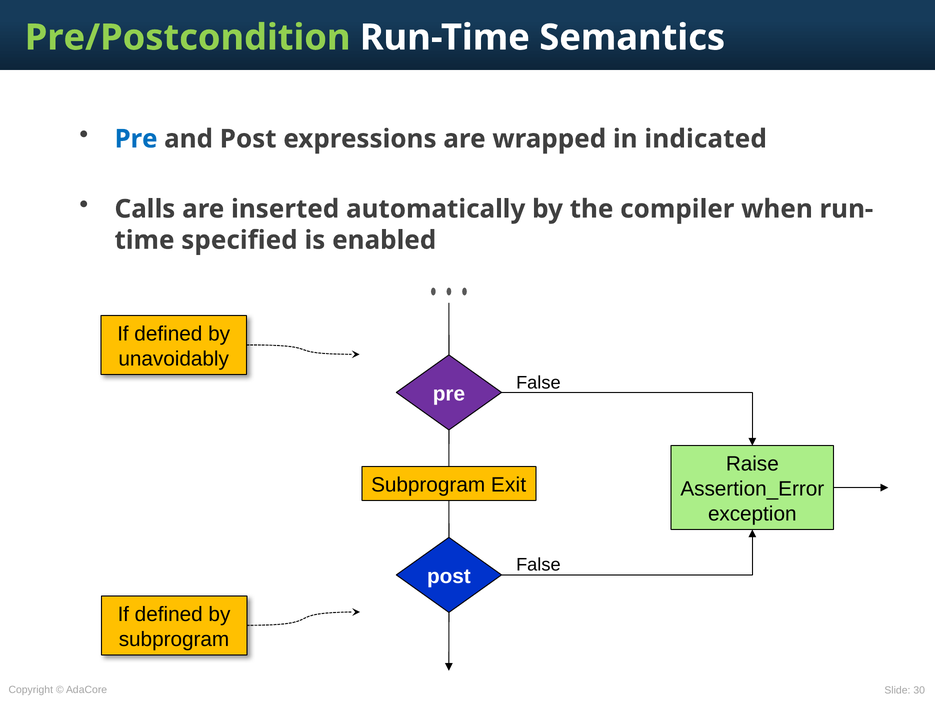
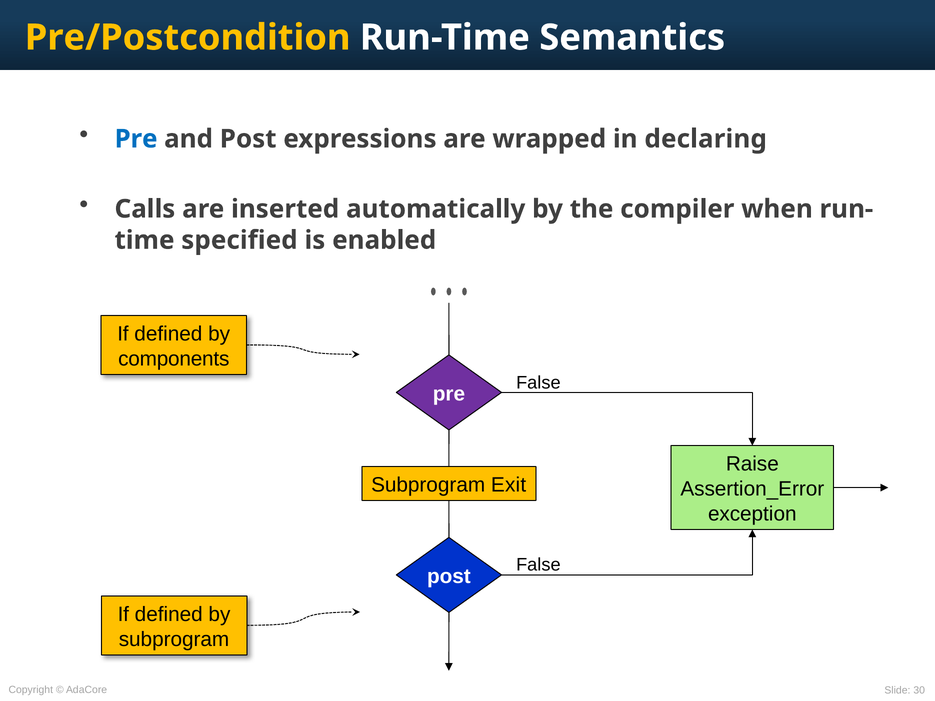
Pre/Postcondition colour: light green -> yellow (188, 38)
indicated: indicated -> declaring (706, 139)
unavoidably: unavoidably -> components (174, 359)
